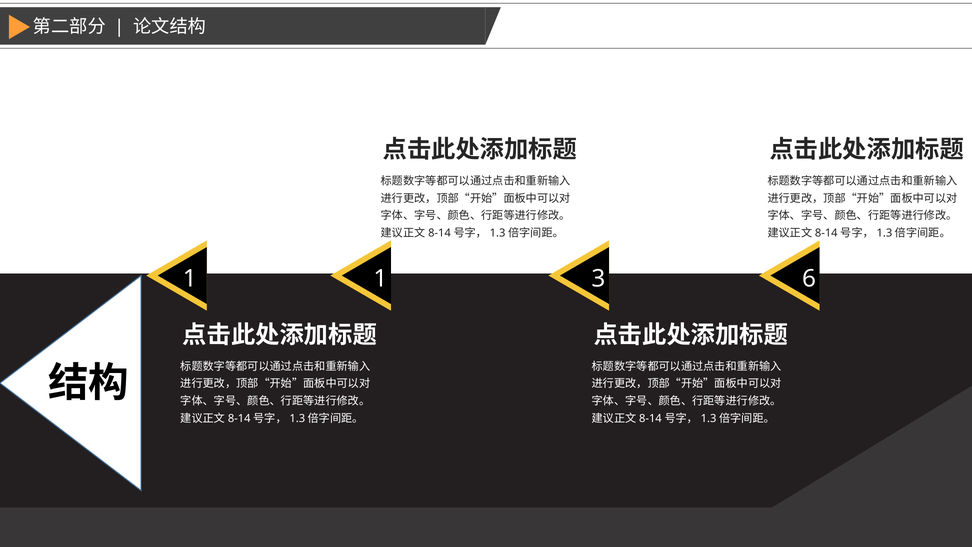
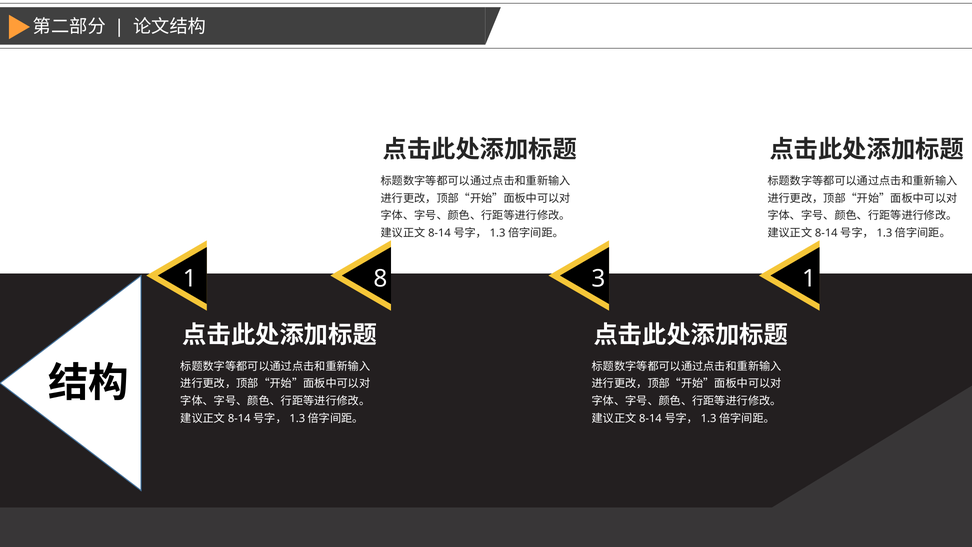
1 1: 1 -> 8 (380, 278)
3 6: 6 -> 1 (809, 278)
